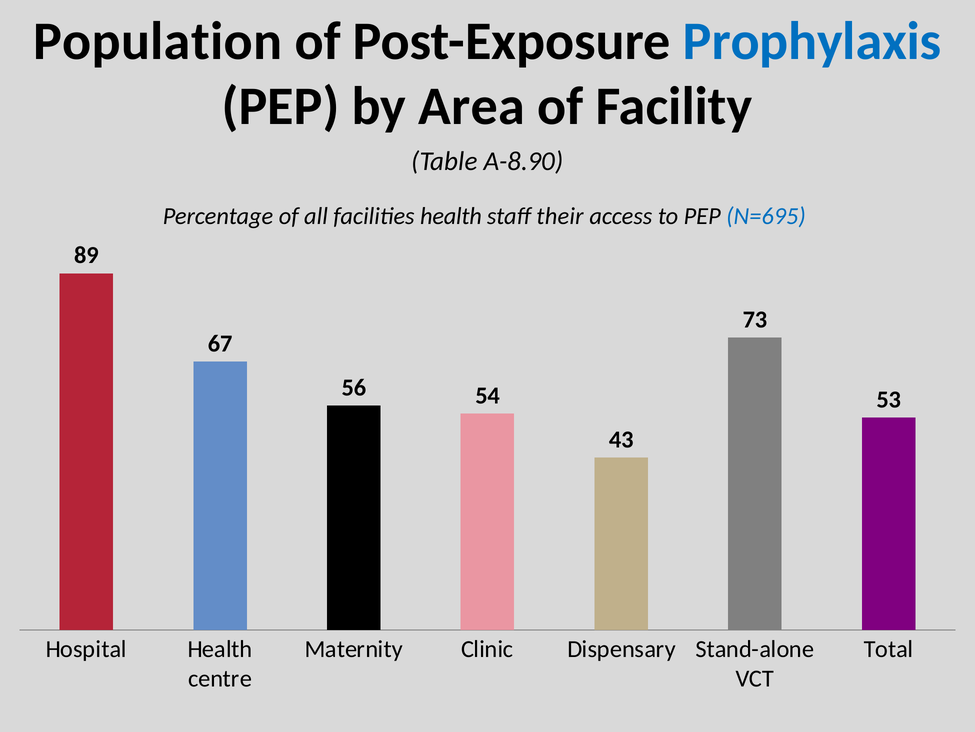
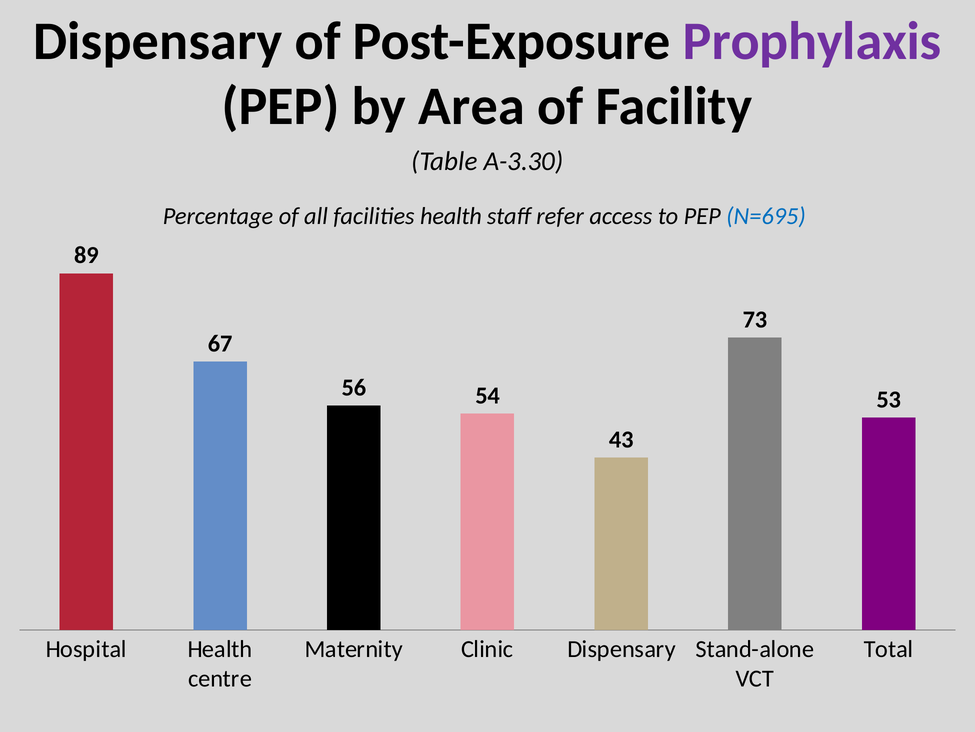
Population: Population -> Dispensary (158, 41)
Prophylaxis colour: blue -> purple (812, 41)
A-8.90: A-8.90 -> A-3.30 (524, 161)
their: their -> refer (560, 216)
